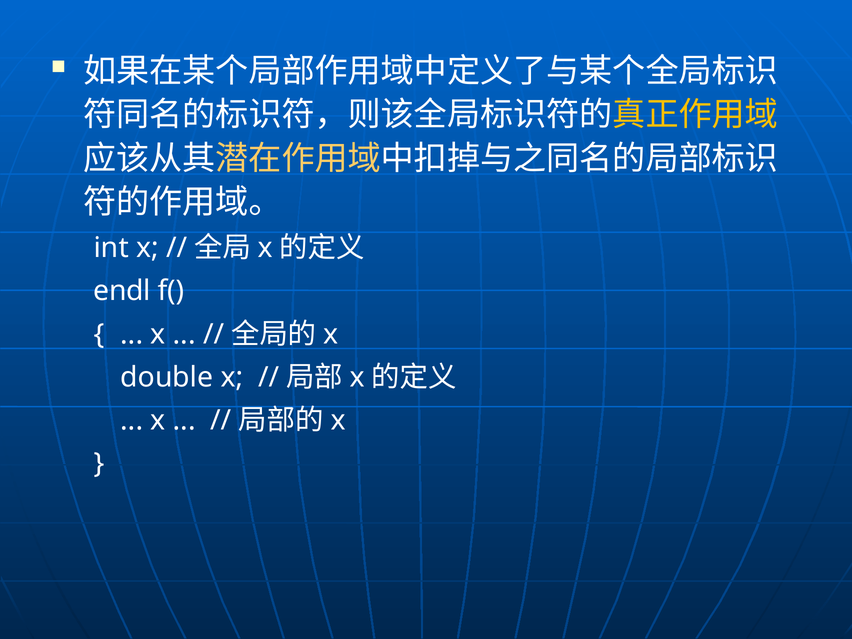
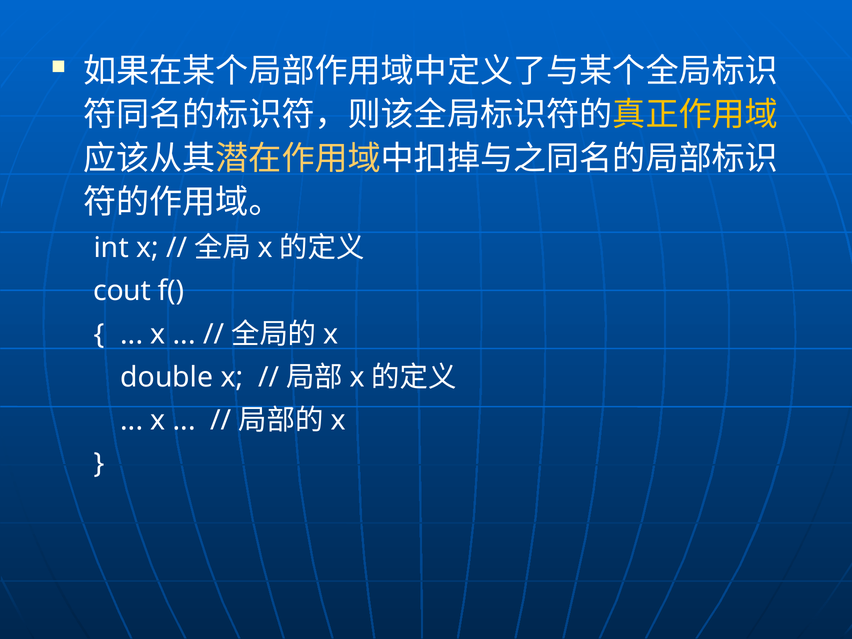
endl: endl -> cout (122, 291)
